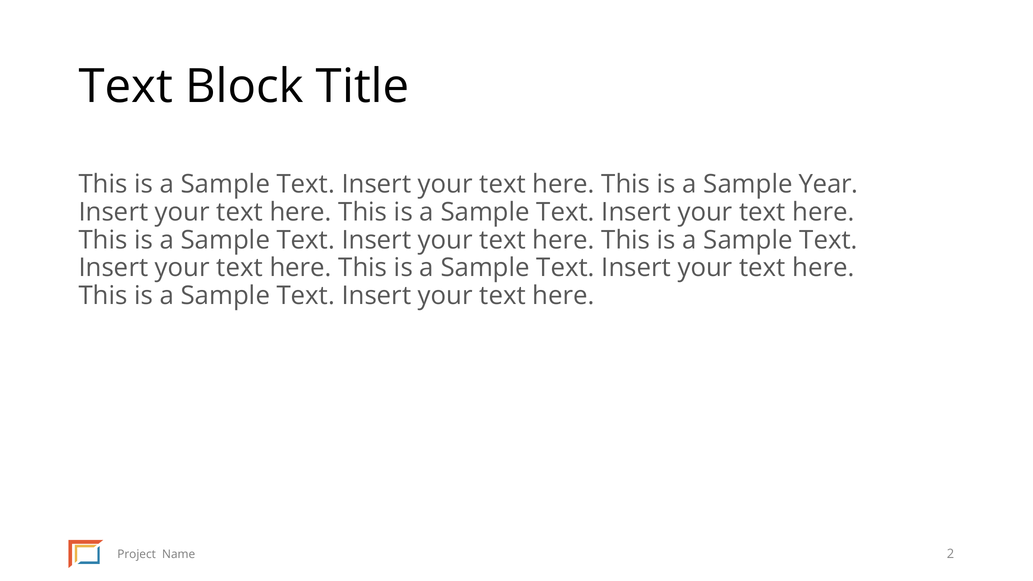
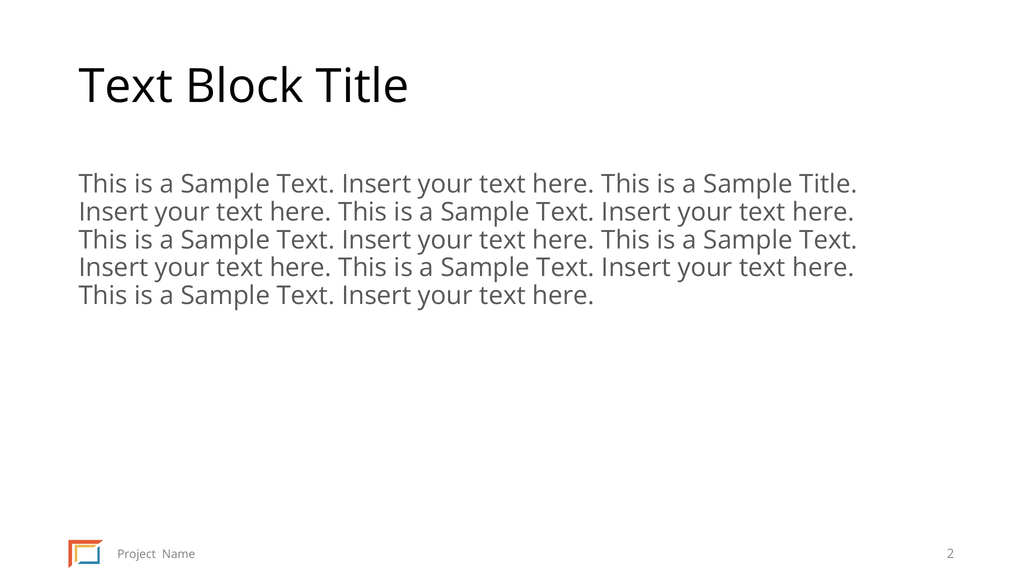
Sample Year: Year -> Title (828, 184)
